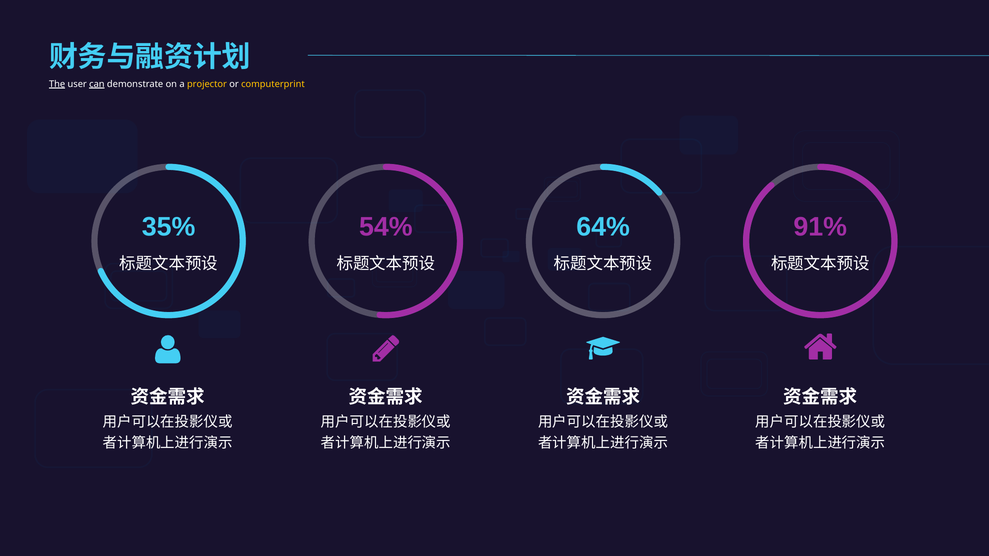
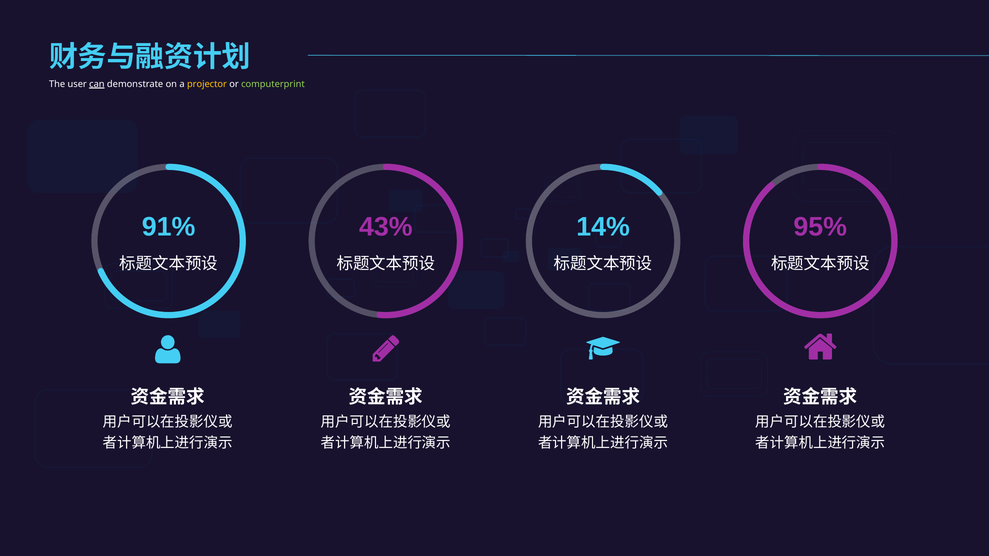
The underline: present -> none (57, 84)
computerprint colour: yellow -> light green (273, 84)
35%: 35% -> 91% (169, 227)
54%: 54% -> 43% (386, 227)
64%: 64% -> 14% (603, 227)
91%: 91% -> 95% (820, 227)
